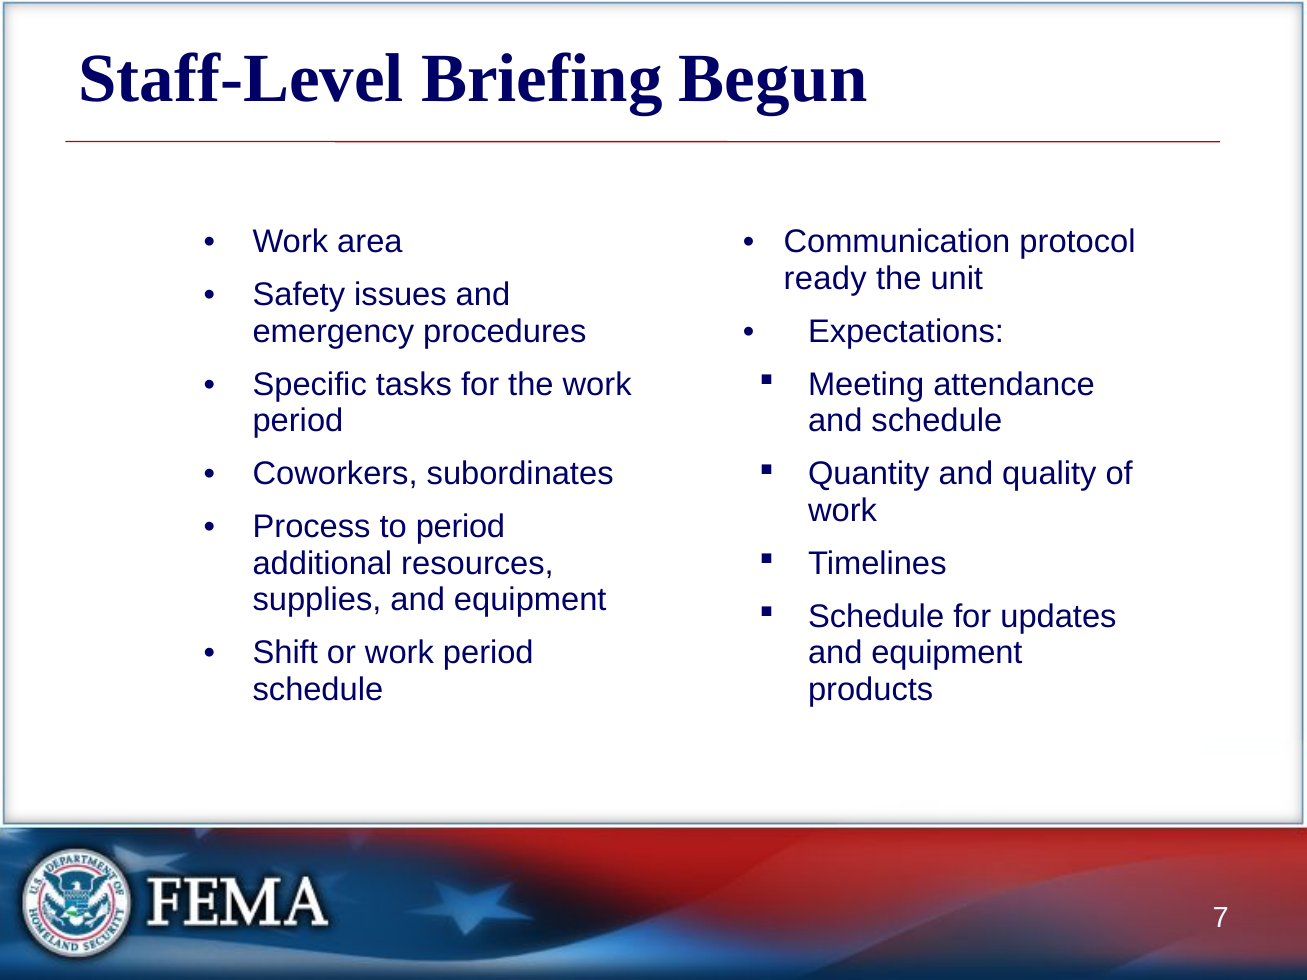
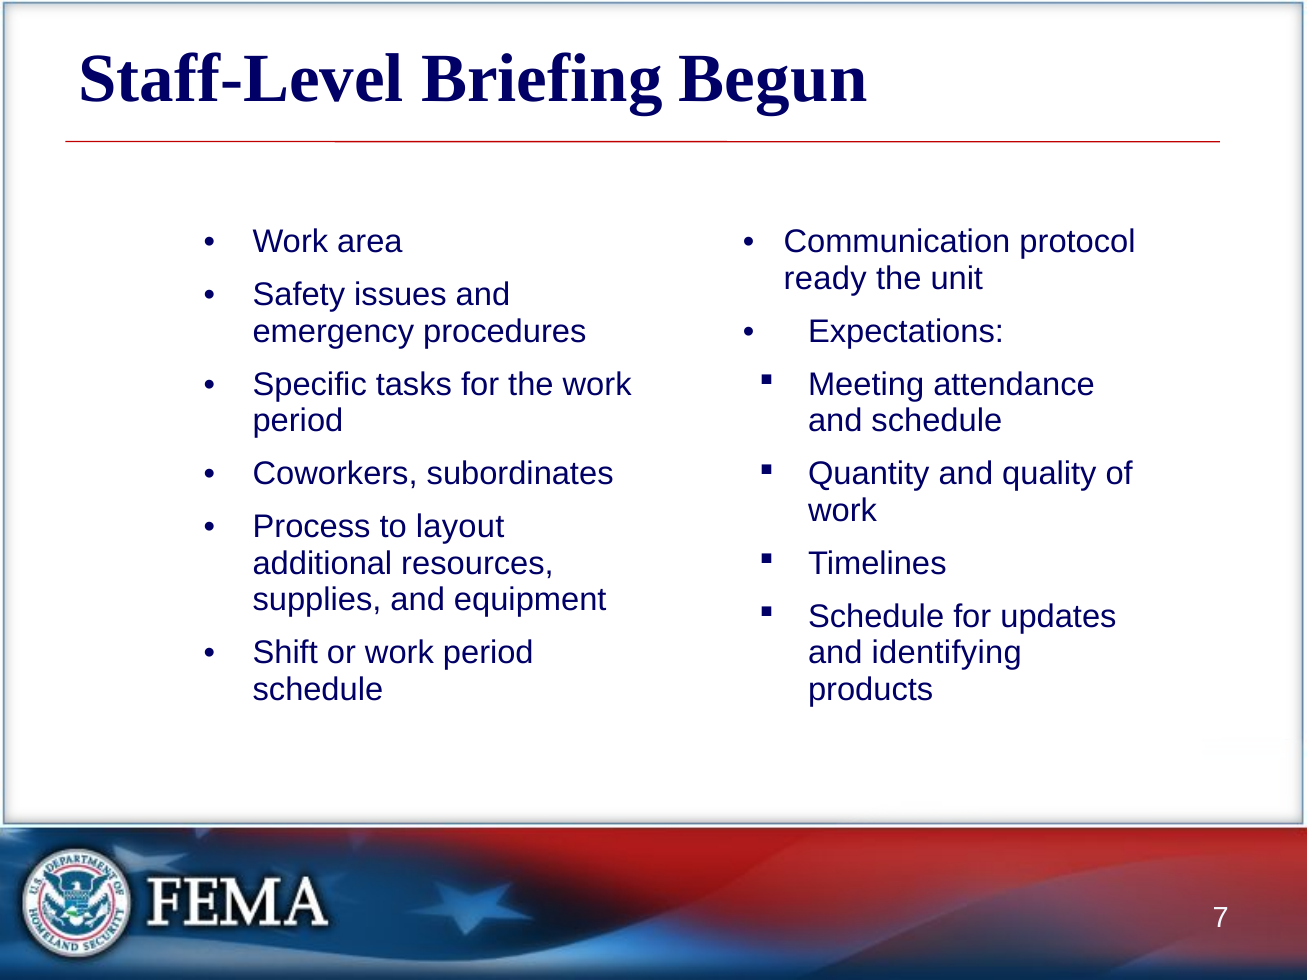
to period: period -> layout (460, 527)
equipment: equipment -> identifying (947, 653)
